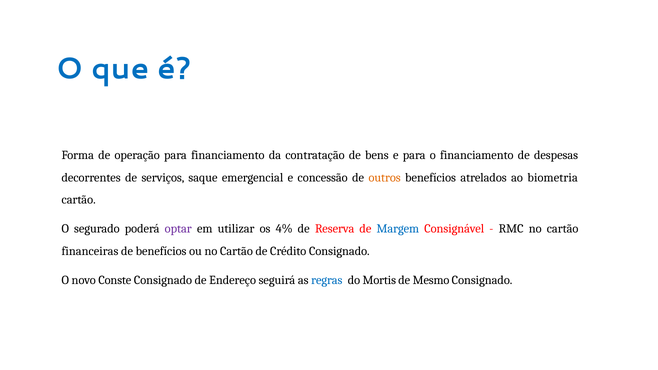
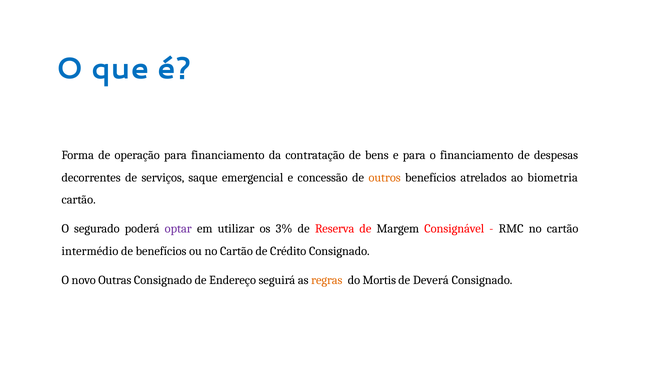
4%: 4% -> 3% (284, 229)
Margem colour: blue -> black (398, 229)
financeiras: financeiras -> intermédio (90, 251)
Conste: Conste -> Outras (115, 280)
regras colour: blue -> orange (327, 280)
Mesmo: Mesmo -> Deverá (431, 280)
